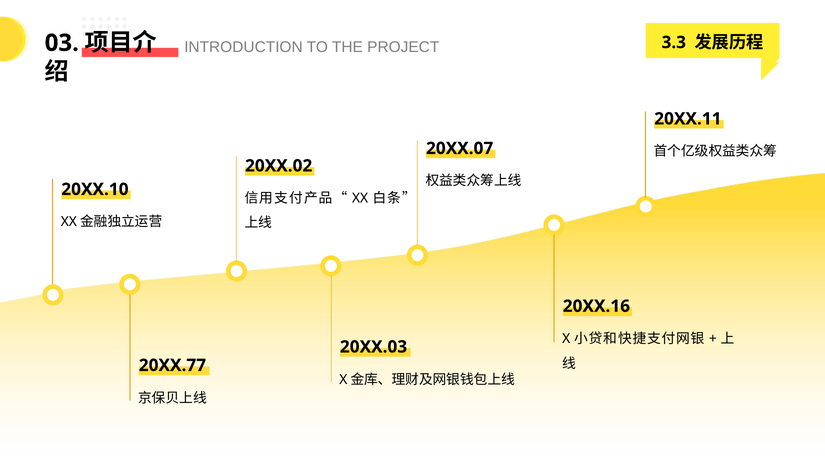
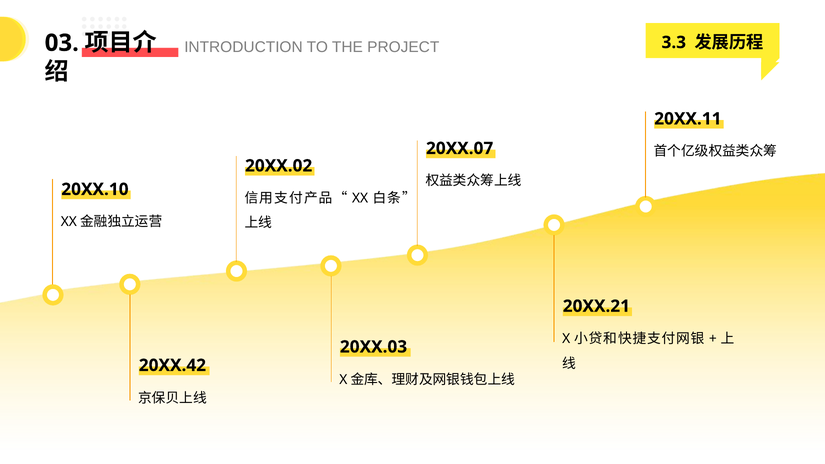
20XX.16: 20XX.16 -> 20XX.21 (596, 306)
20XX.77: 20XX.77 -> 20XX.42 (172, 365)
